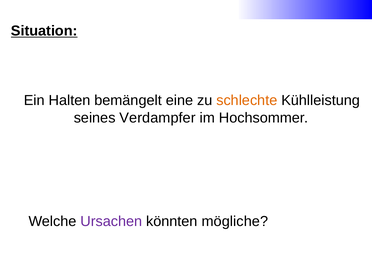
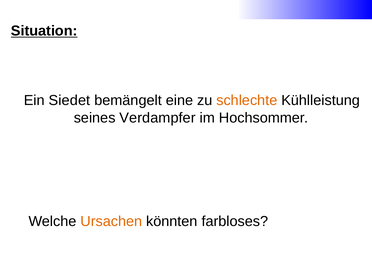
Halten: Halten -> Siedet (69, 100)
Ursachen colour: purple -> orange (111, 221)
mögliche: mögliche -> farbloses (235, 221)
